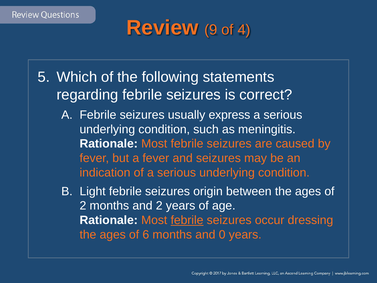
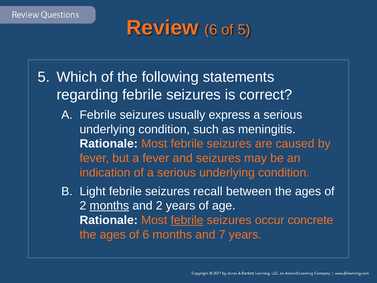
Review 9: 9 -> 6 (211, 30)
of 4: 4 -> 5 (244, 30)
origin: origin -> recall (208, 191)
months underline: none -> present (109, 206)
dressing: dressing -> concrete (310, 220)
0: 0 -> 7 (222, 234)
